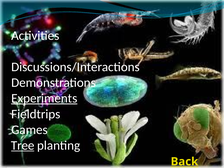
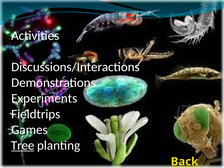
Experiments underline: present -> none (44, 98)
